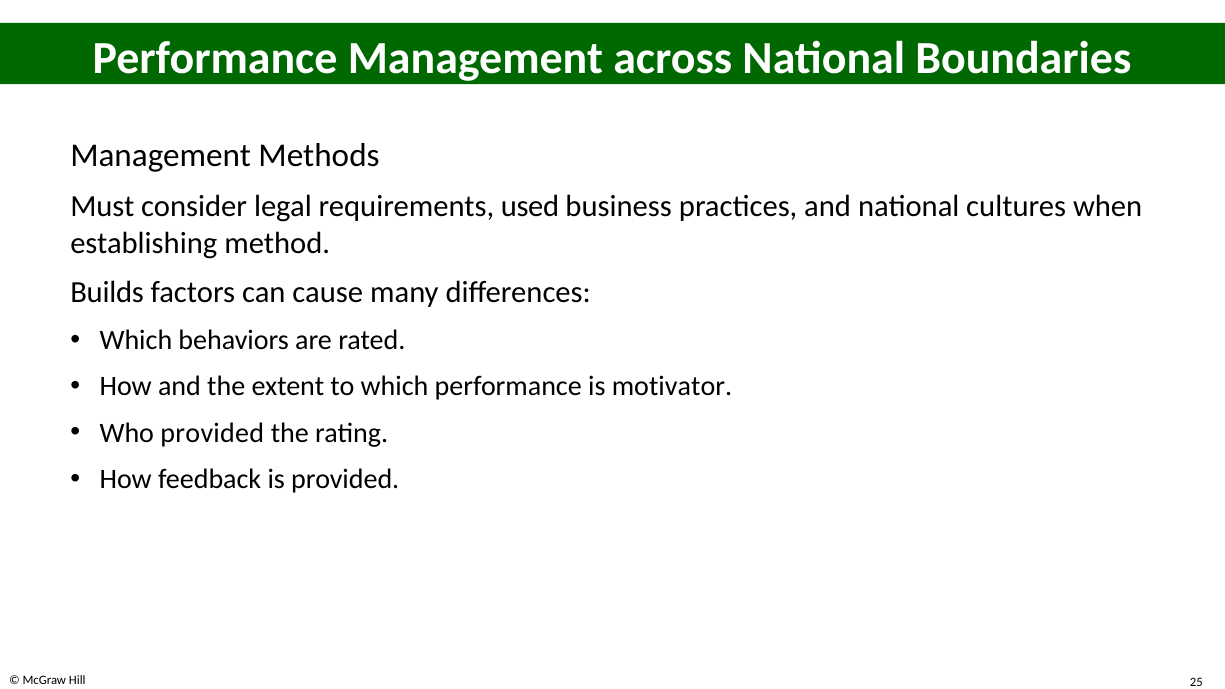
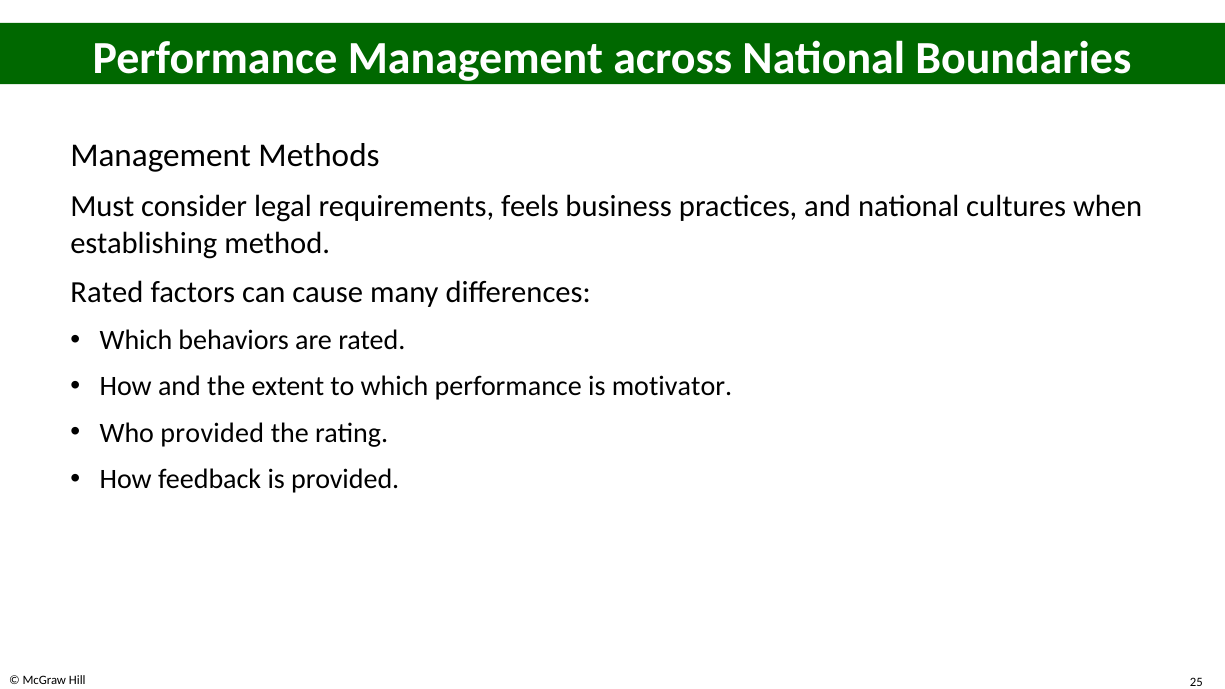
used: used -> feels (530, 206)
Builds: Builds -> Rated (107, 292)
